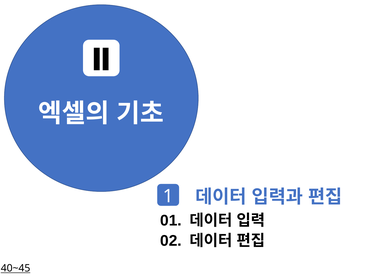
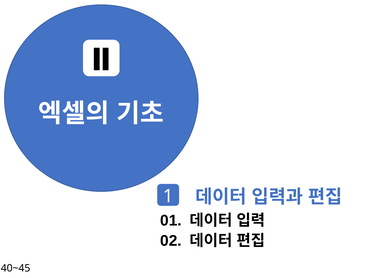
40~45 underline: present -> none (16, 269)
